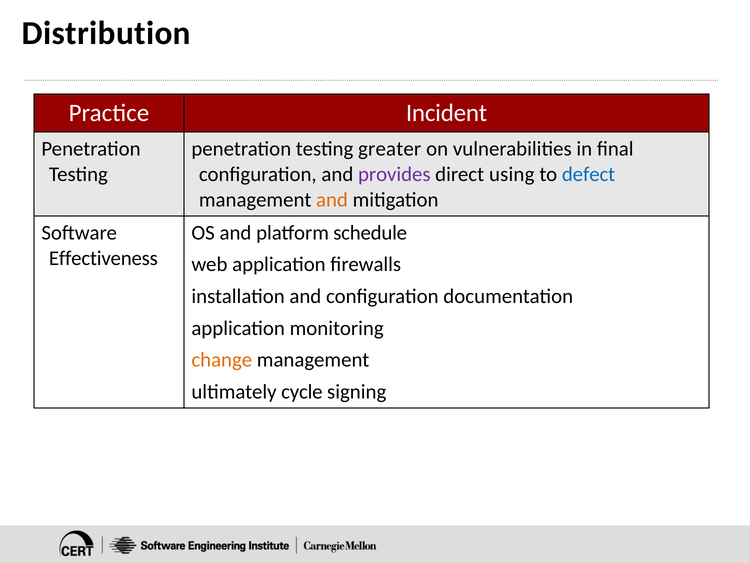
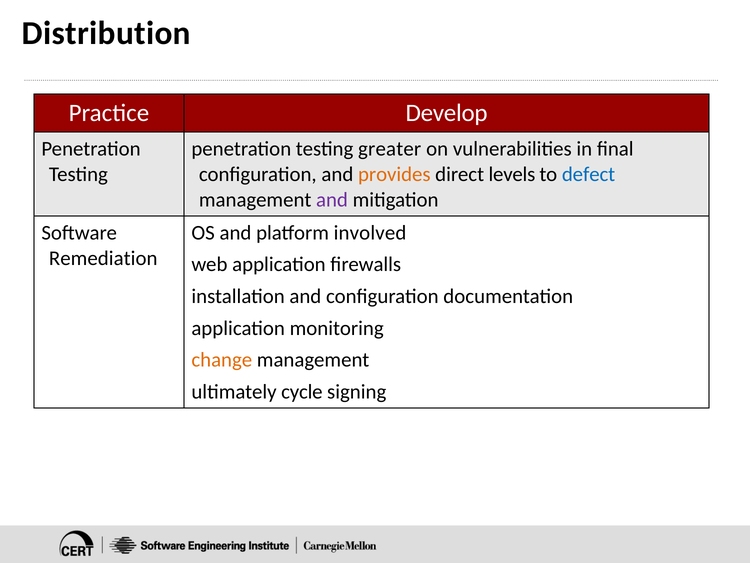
Incident: Incident -> Develop (447, 113)
provides colour: purple -> orange (394, 174)
using: using -> levels (512, 174)
and colour: orange -> purple (332, 200)
schedule: schedule -> involved (370, 233)
Effectiveness: Effectiveness -> Remediation (103, 258)
